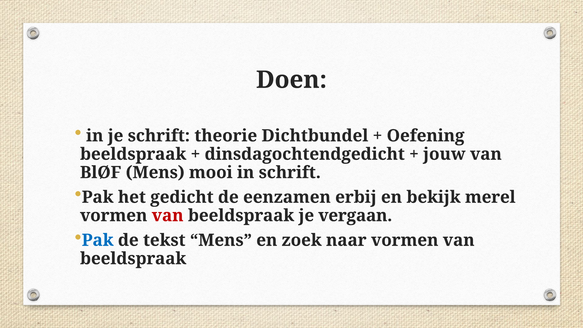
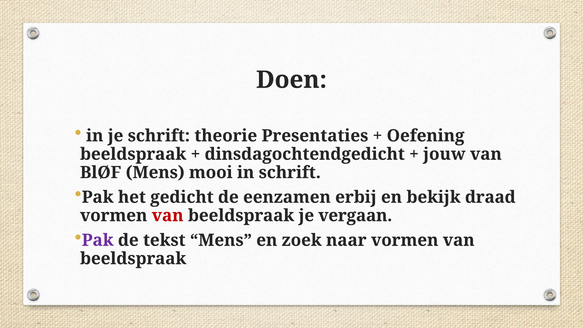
Dichtbundel: Dichtbundel -> Presentaties (315, 136)
merel: merel -> draad (490, 197)
Pak colour: blue -> purple (98, 240)
